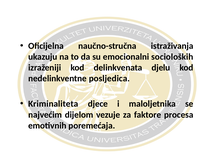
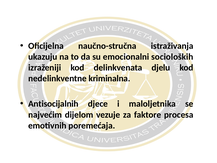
posljedica: posljedica -> kriminalna (109, 78)
Kriminaliteta: Kriminaliteta -> Antisocijalnih (53, 104)
